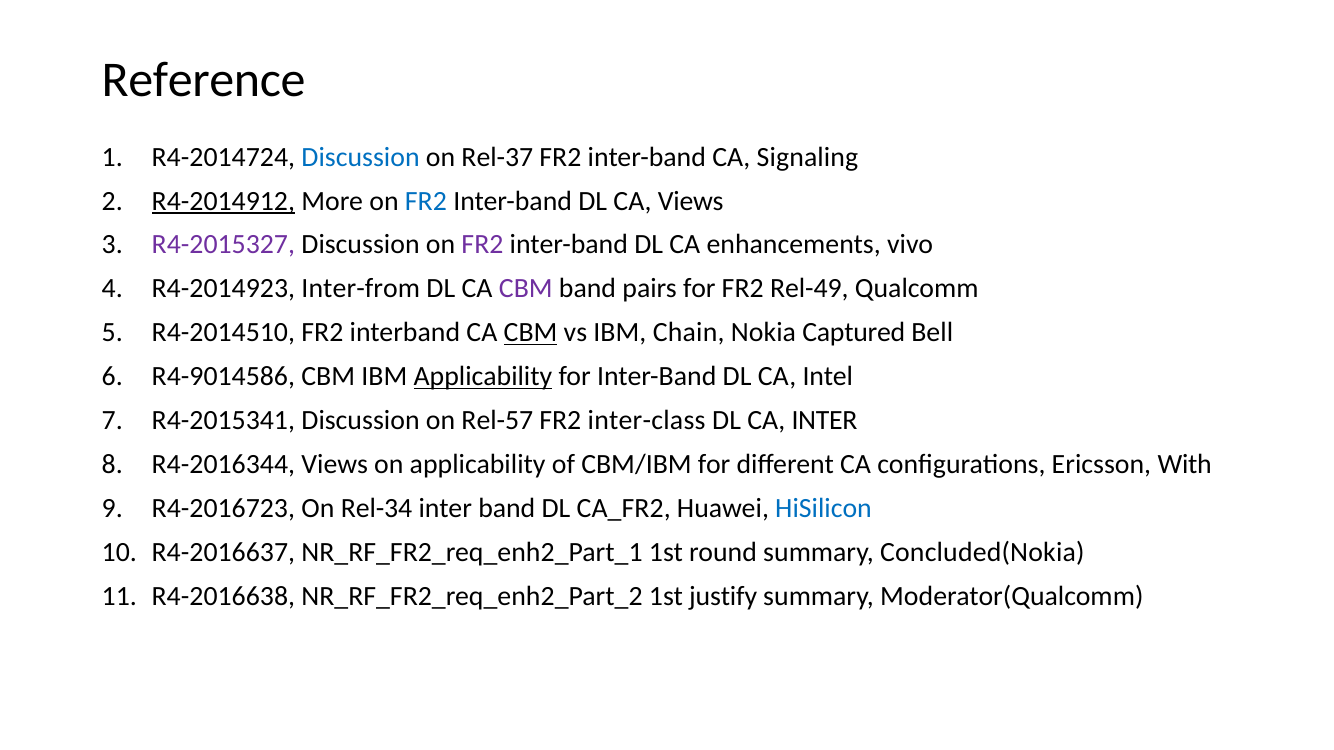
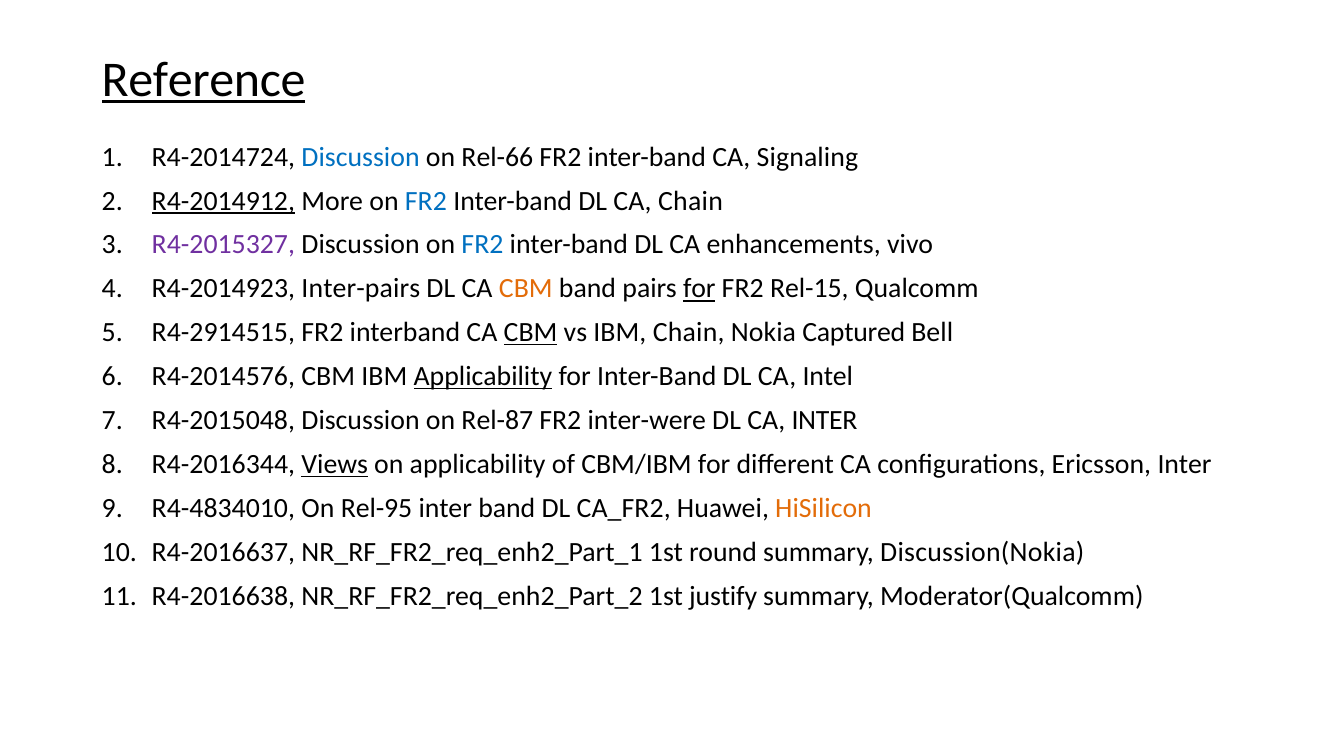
Reference underline: none -> present (204, 80)
Rel-37: Rel-37 -> Rel-66 (497, 157)
CA Views: Views -> Chain (690, 201)
FR2 colour: purple -> blue (482, 245)
Inter-from: Inter-from -> Inter-pairs (361, 289)
CBM colour: purple -> orange (526, 289)
for underline: none -> present (699, 289)
Rel-49: Rel-49 -> Rel-15 (809, 289)
R4-2014510: R4-2014510 -> R4-2914515 (223, 333)
R4-9014586: R4-9014586 -> R4-2014576 (223, 377)
R4-2015341: R4-2015341 -> R4-2015048 (223, 421)
Rel-57: Rel-57 -> Rel-87 (497, 421)
inter-class: inter-class -> inter-were (647, 421)
Views underline: none -> present (335, 465)
Ericsson With: With -> Inter (1185, 465)
R4-2016723: R4-2016723 -> R4-4834010 (223, 509)
Rel-34: Rel-34 -> Rel-95 (377, 509)
HiSilicon colour: blue -> orange (824, 509)
Concluded(Nokia: Concluded(Nokia -> Discussion(Nokia (982, 553)
